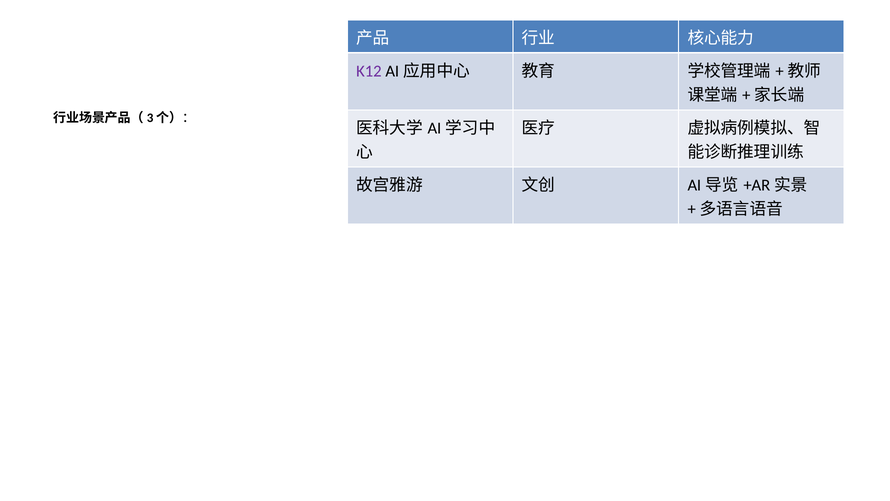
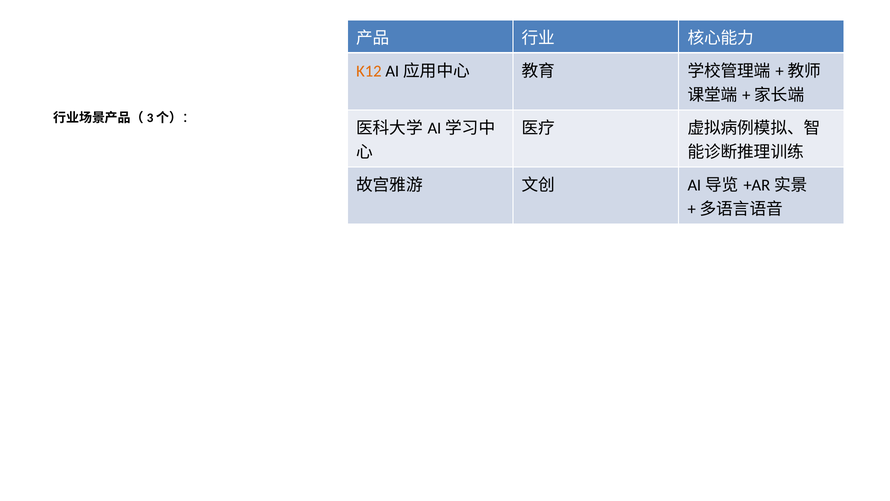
K12 colour: purple -> orange (369, 71)
